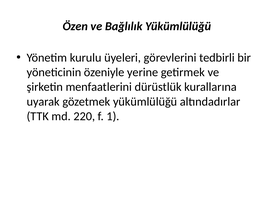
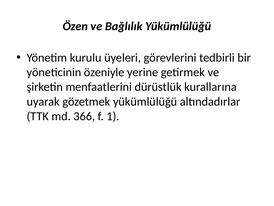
220: 220 -> 366 (84, 116)
